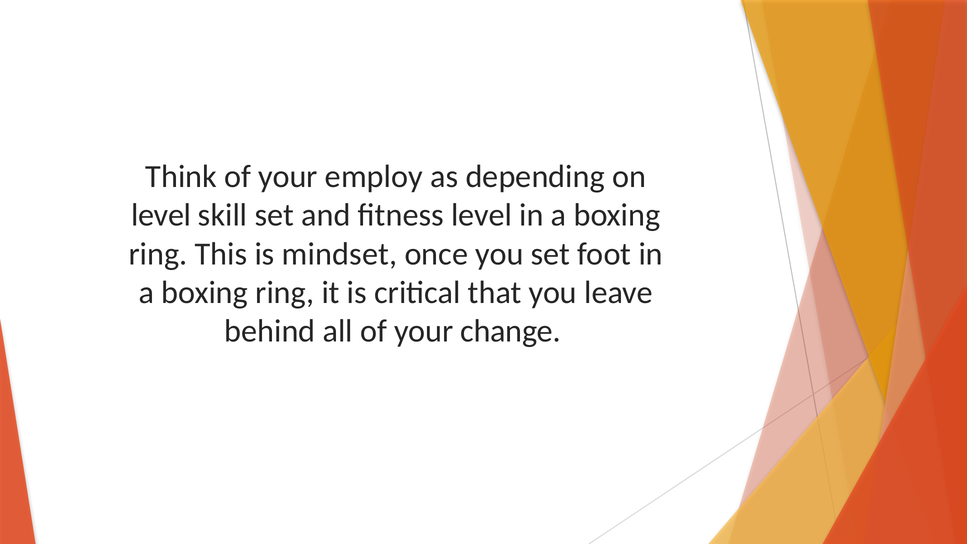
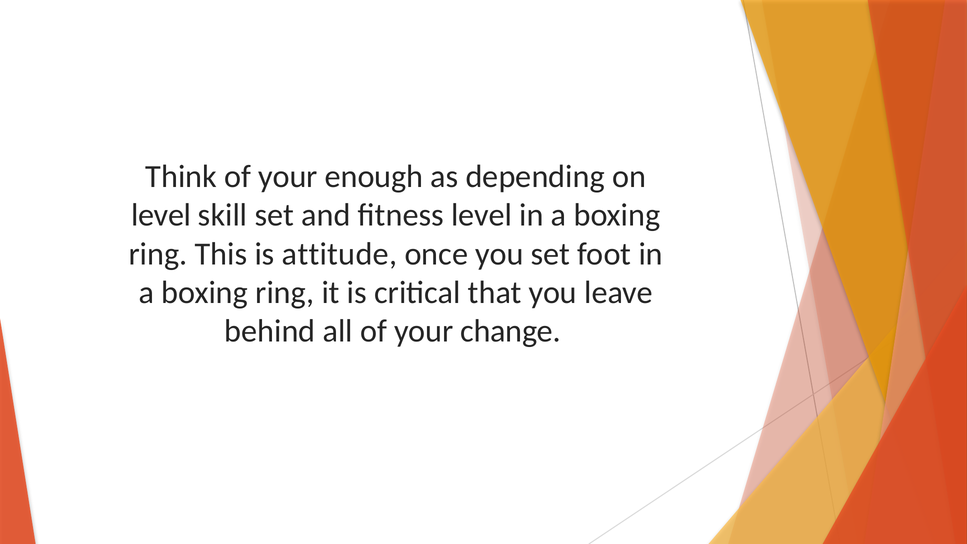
employ: employ -> enough (374, 177)
mindset: mindset -> attitude (339, 254)
